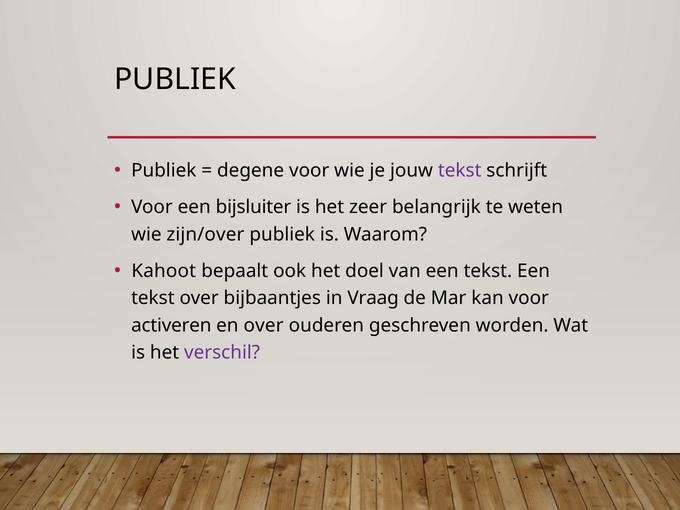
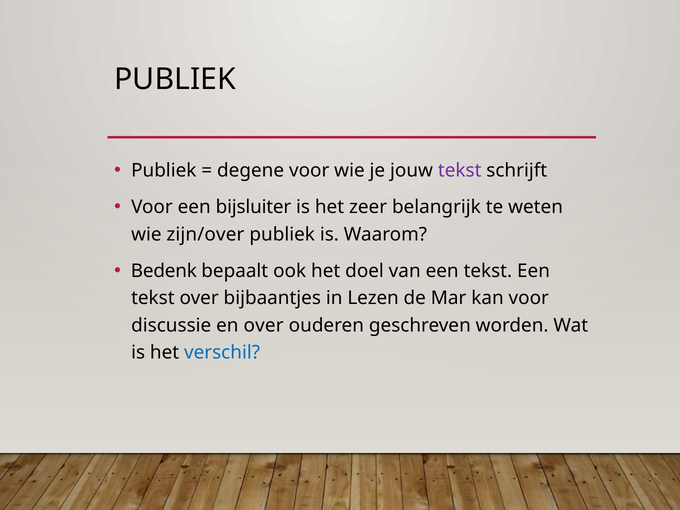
Kahoot: Kahoot -> Bedenk (164, 271)
Vraag: Vraag -> Lezen (373, 298)
activeren: activeren -> discussie (171, 325)
verschil colour: purple -> blue (222, 353)
